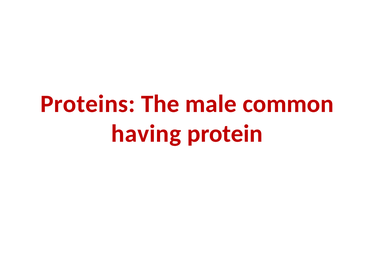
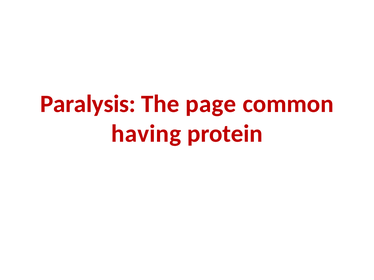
Proteins: Proteins -> Paralysis (88, 104)
male: male -> page (211, 104)
